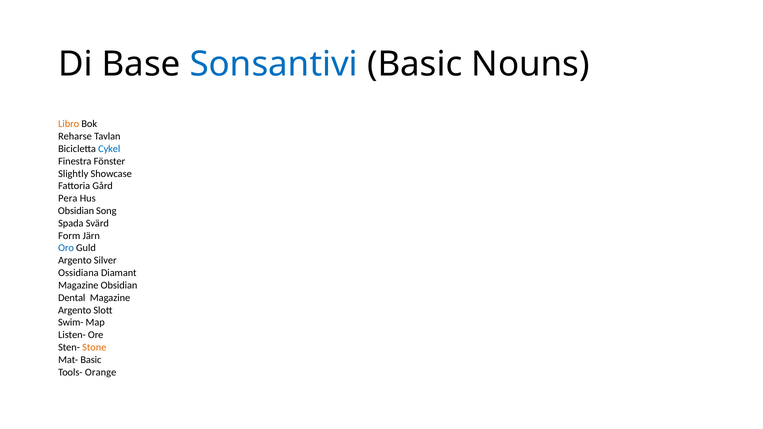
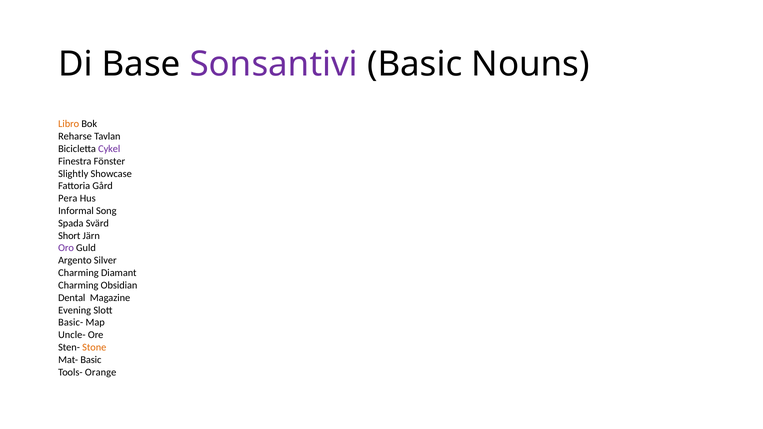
Sonsantivi colour: blue -> purple (274, 64)
Cykel colour: blue -> purple (109, 149)
Obsidian: Obsidian -> Informal (76, 211)
Form: Form -> Short (69, 236)
Oro colour: blue -> purple (66, 248)
Ossidiana: Ossidiana -> Charming (78, 273)
Magazine: Magazine -> Charming (78, 285)
Argento: Argento -> Evening (75, 310)
Swim-: Swim- -> Basic- (71, 323)
Listen-: Listen- -> Uncle- (72, 335)
